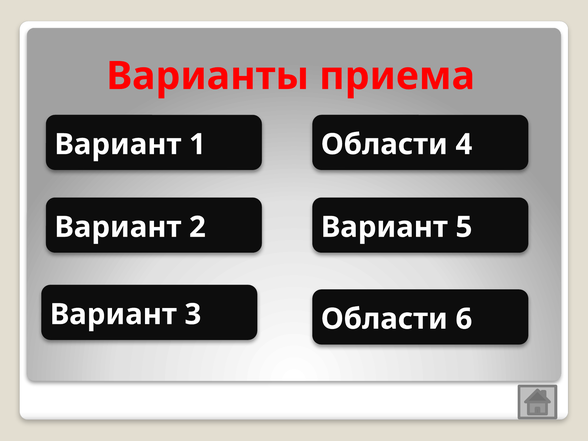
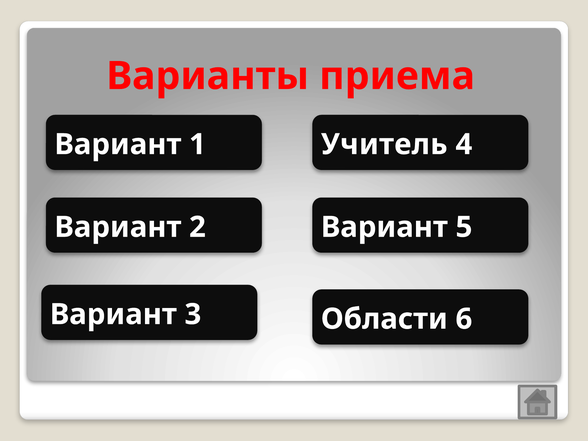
Области: Области -> Учитель (384, 144)
